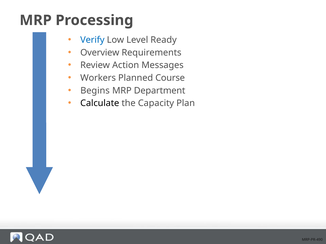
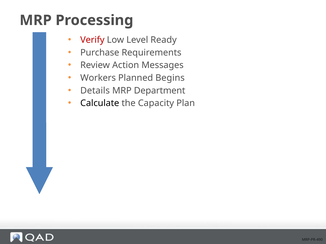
Verify colour: blue -> red (92, 40)
Overview: Overview -> Purchase (100, 53)
Course: Course -> Begins (170, 78)
Begins: Begins -> Details (95, 91)
